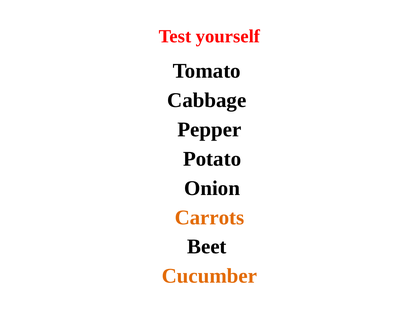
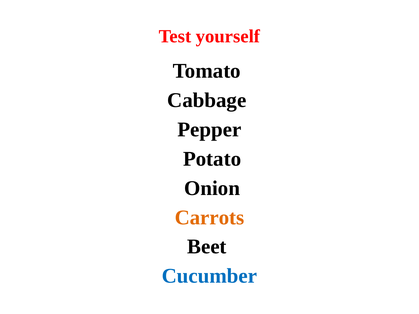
Cucumber colour: orange -> blue (209, 276)
